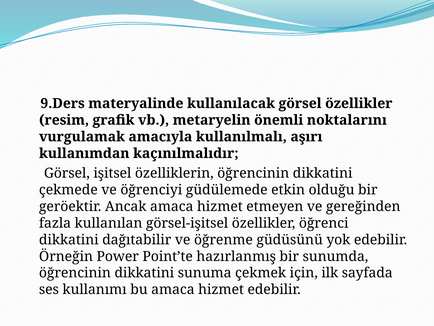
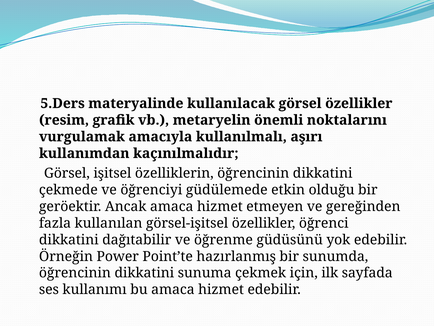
9.Ders: 9.Ders -> 5.Ders (63, 103)
